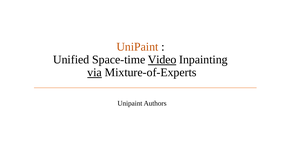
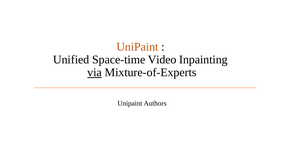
Video underline: present -> none (162, 60)
